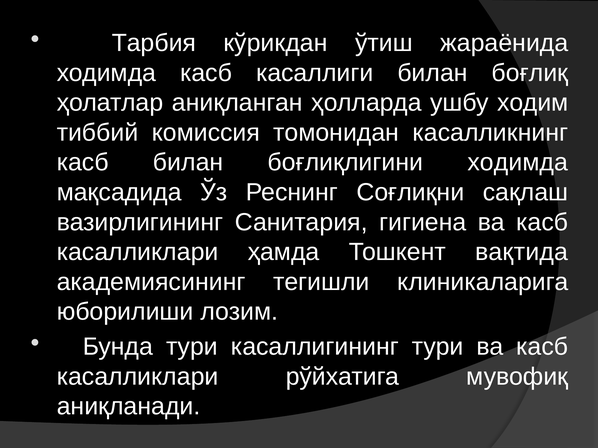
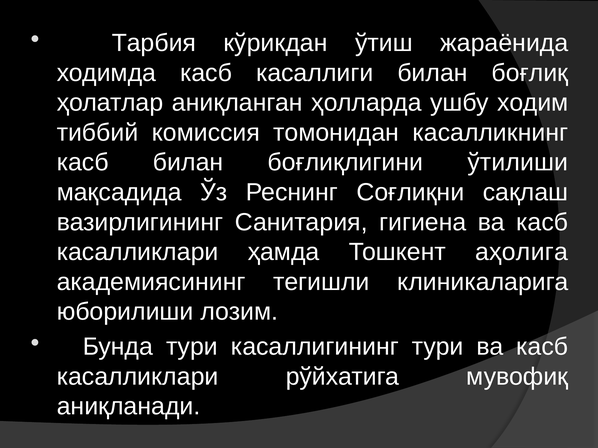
боғлиқлигини ходимда: ходимда -> ўтилиши (518, 163)
вақтида: вақтида -> аҳолига (522, 252)
